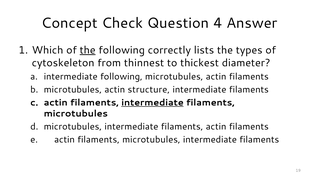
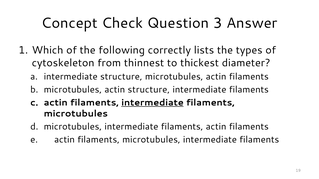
4: 4 -> 3 (218, 23)
the underline: present -> none (88, 50)
intermediate following: following -> structure (121, 77)
